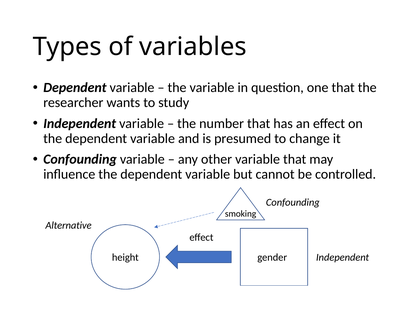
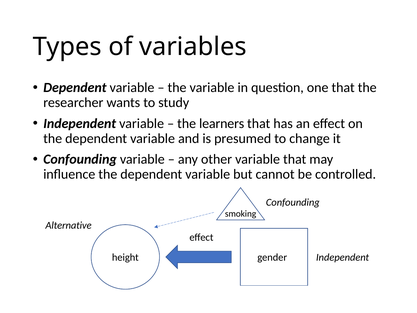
number: number -> learners (222, 123)
